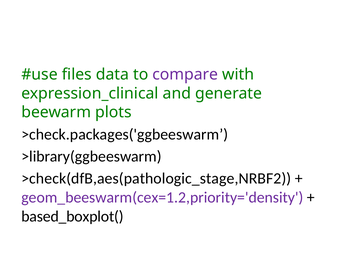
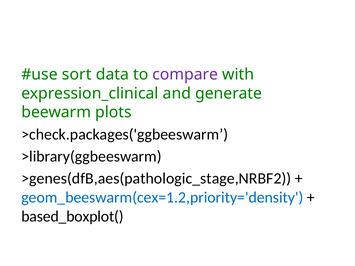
files: files -> sort (77, 74)
>check(dfB,aes(pathologic_stage,NRBF2: >check(dfB,aes(pathologic_stage,NRBF2 -> >genes(dfB,aes(pathologic_stage,NRBF2 (156, 179)
geom_beeswarm(cex=1.2,priority='density colour: purple -> blue (162, 198)
